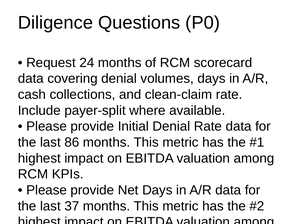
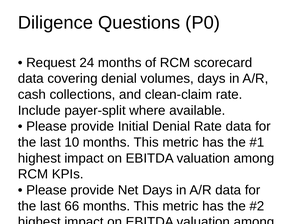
86: 86 -> 10 (72, 142)
37: 37 -> 66 (72, 206)
